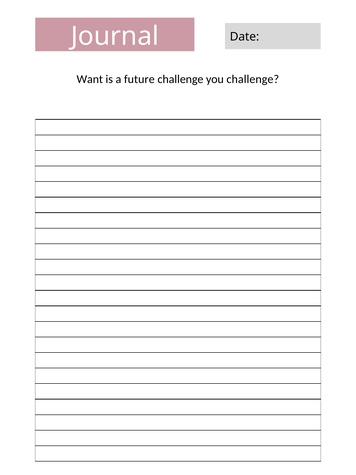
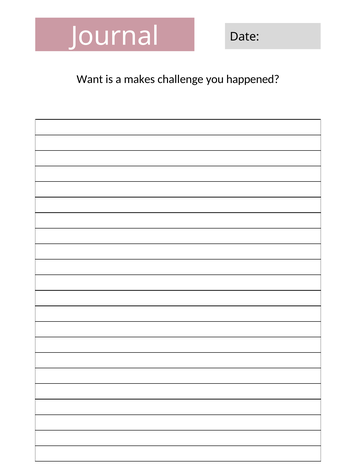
future: future -> makes (139, 79)
you challenge: challenge -> happened (253, 79)
